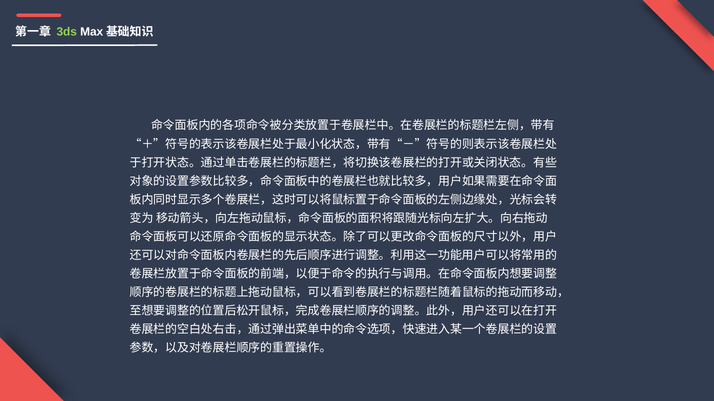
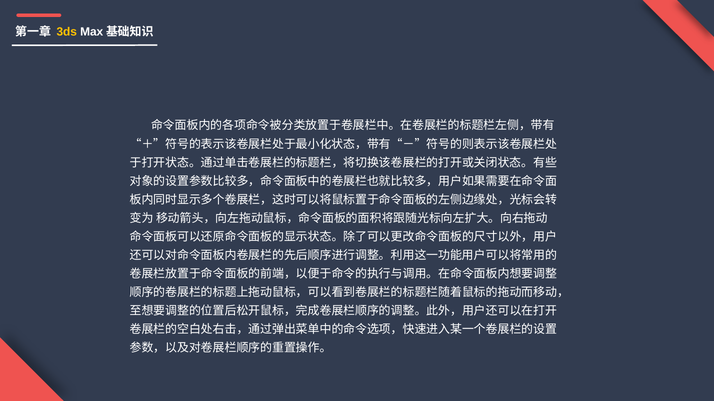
3ds colour: light green -> yellow (67, 32)
